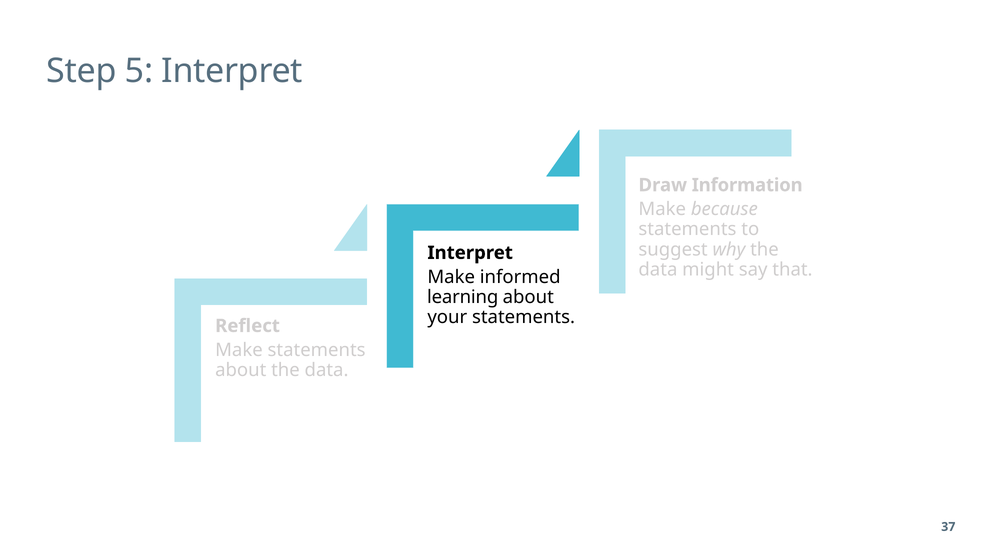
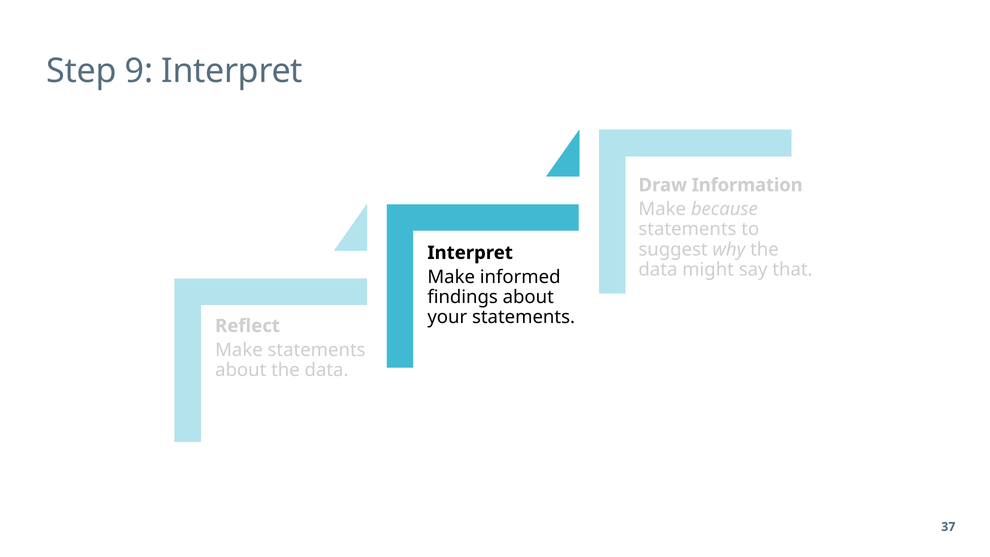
5: 5 -> 9 (139, 71)
learning: learning -> findings (463, 297)
